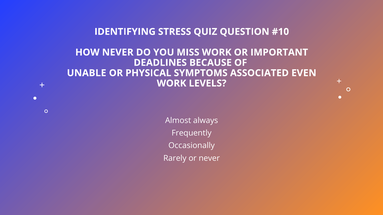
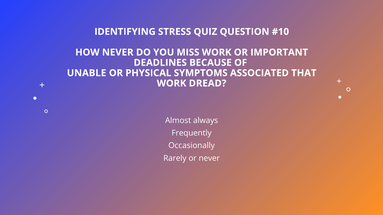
EVEN: EVEN -> THAT (304, 73)
LEVELS: LEVELS -> DREAD (208, 83)
